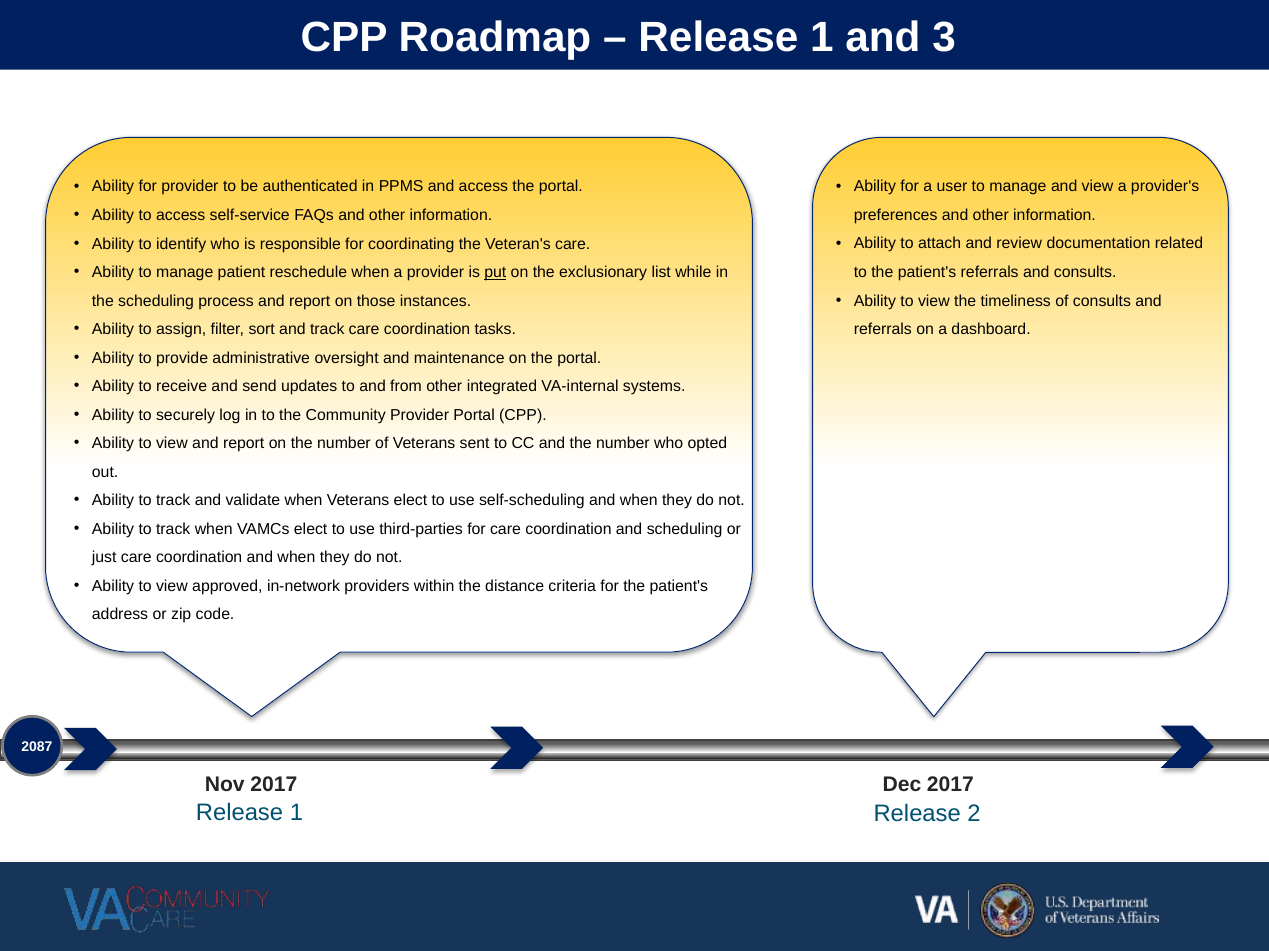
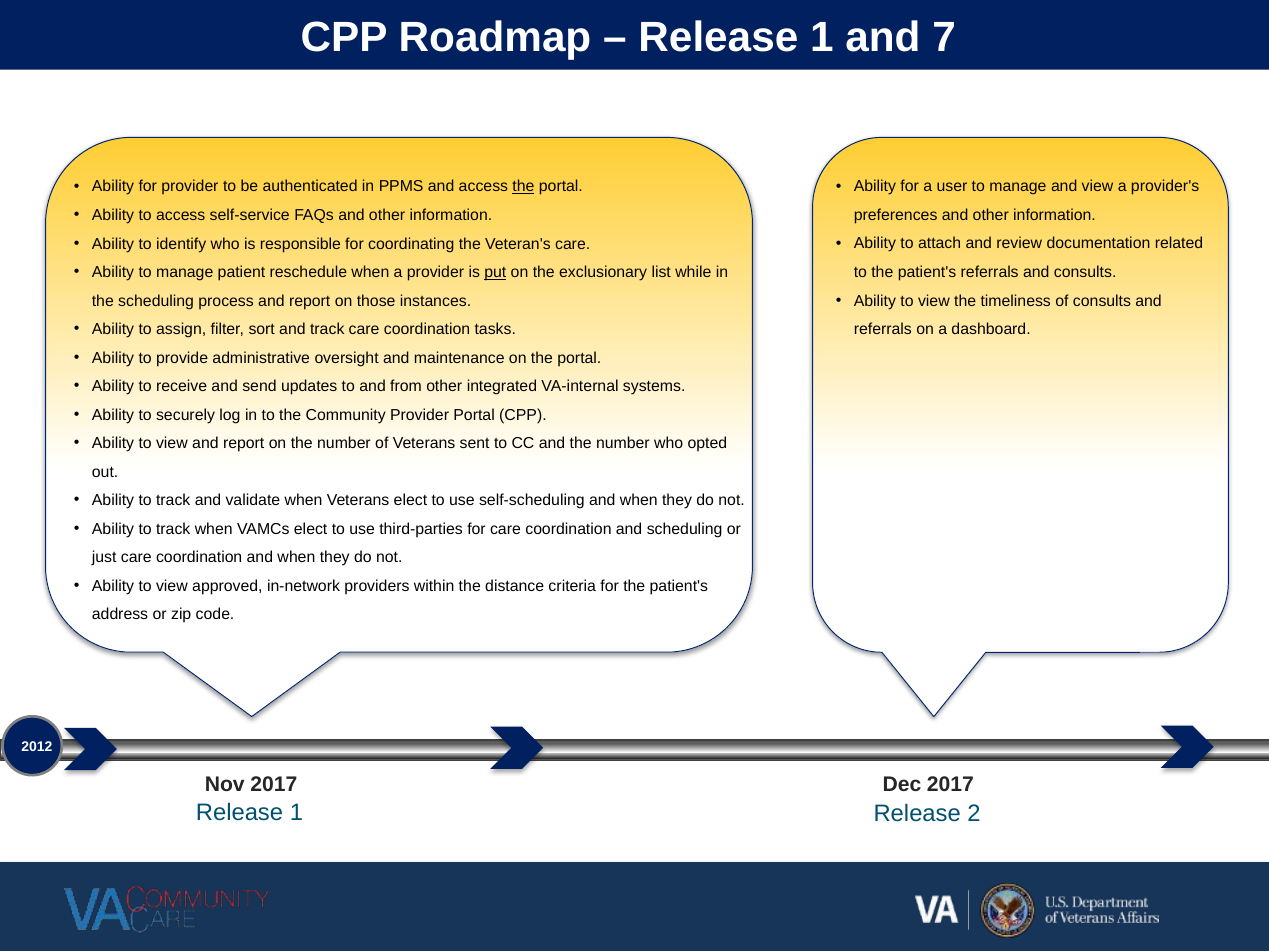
3: 3 -> 7 (944, 38)
the underline: none -> present (523, 187)
2087: 2087 -> 2012 (37, 747)
